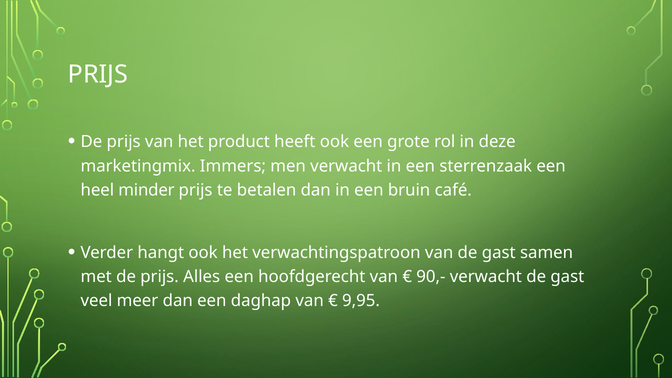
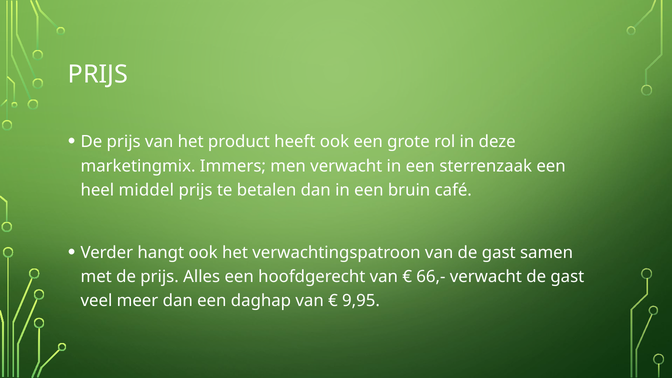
minder: minder -> middel (146, 190)
90,-: 90,- -> 66,- (431, 277)
